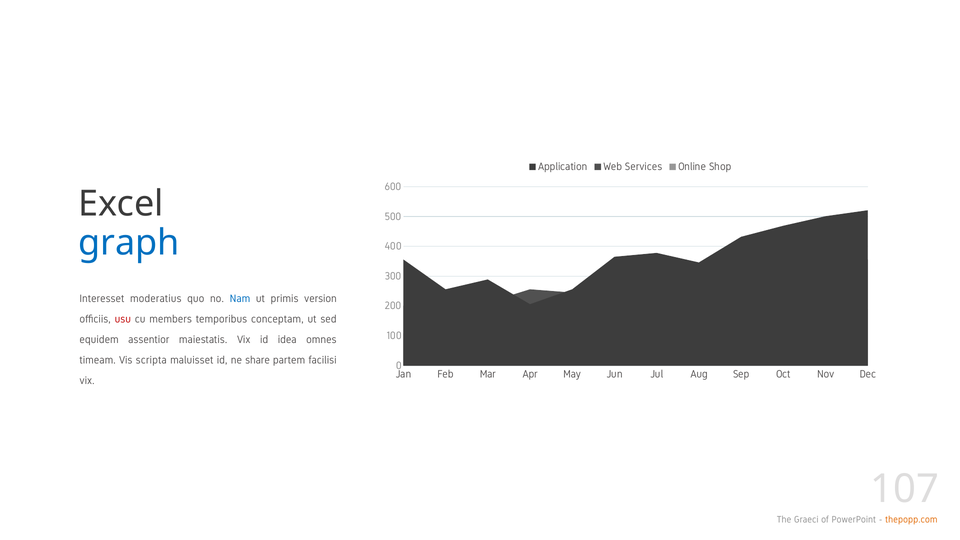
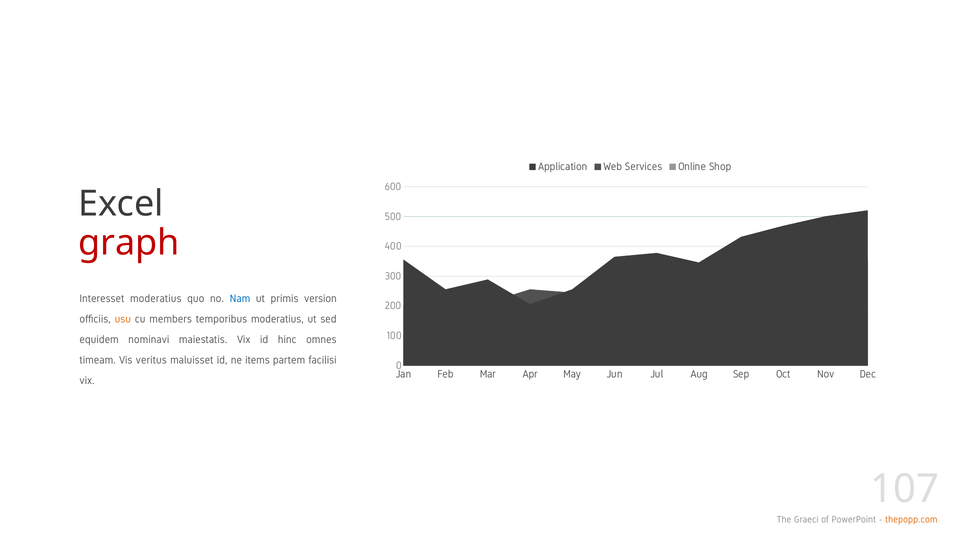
graph colour: blue -> red (129, 243)
usu colour: red -> orange (123, 319)
temporibus conceptam: conceptam -> moderatius (277, 319)
assentior: assentior -> nominavi (149, 340)
idea: idea -> hinc (287, 340)
scripta: scripta -> veritus (151, 360)
share: share -> items (258, 360)
